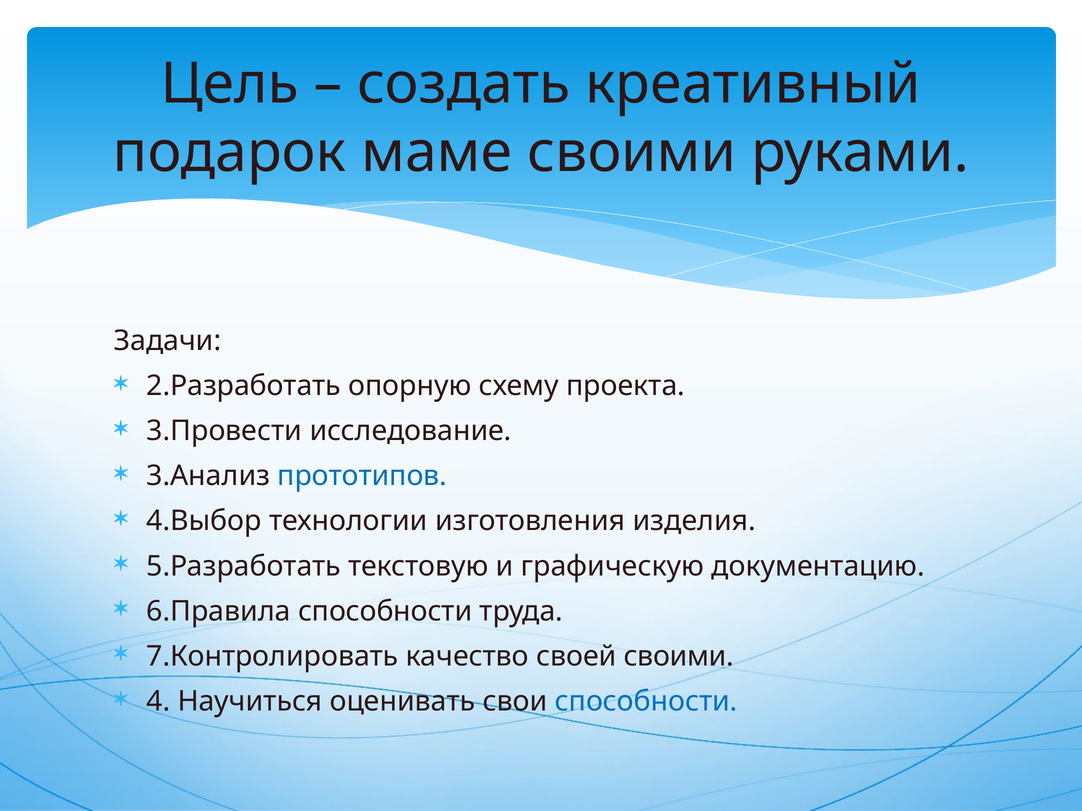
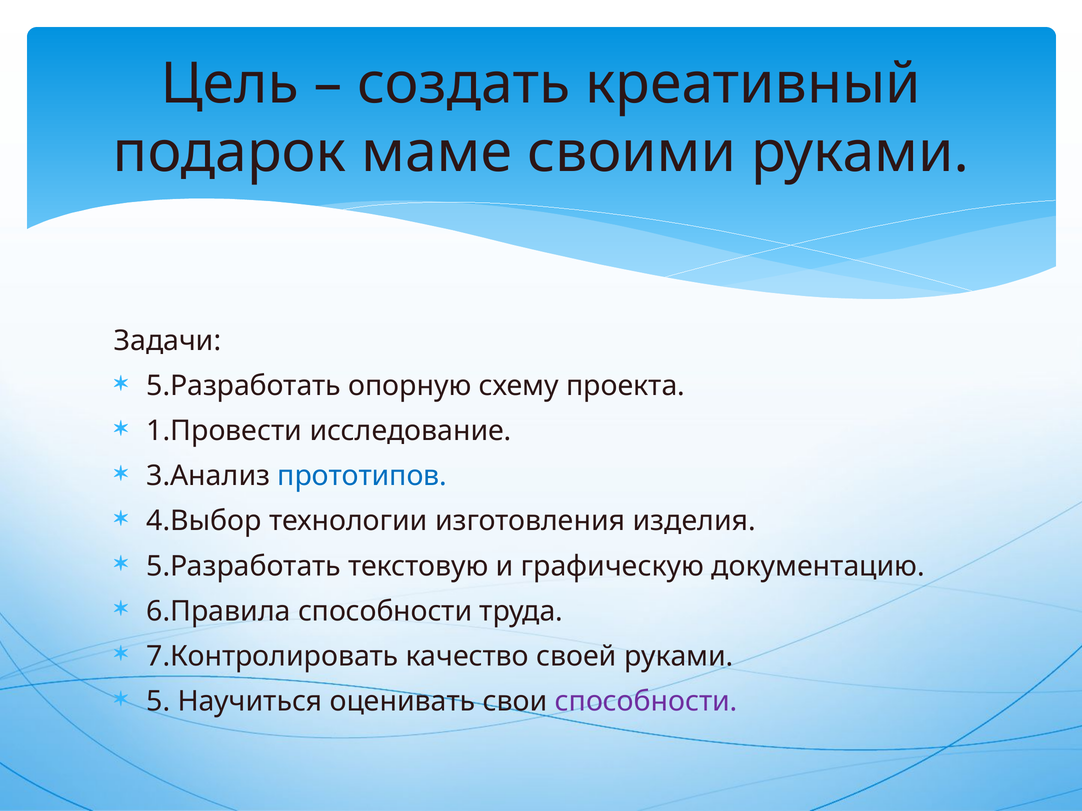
2.Разработать: 2.Разработать -> 5.Разработать (244, 386)
3.Провести: 3.Провести -> 1.Провести (224, 431)
своей своими: своими -> руками (679, 657)
4: 4 -> 5 (158, 702)
способности colour: blue -> purple (646, 702)
